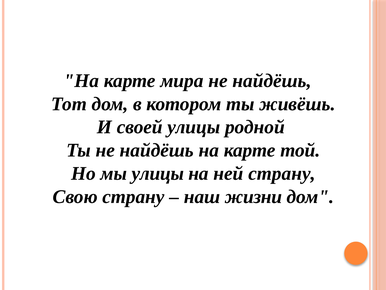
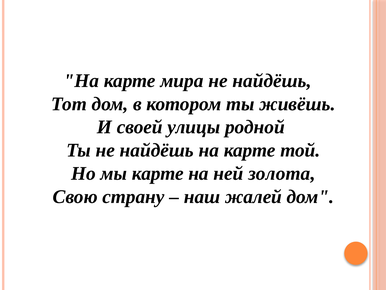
мы улицы: улицы -> карте (158, 173)
ней страну: страну -> золота (282, 173)
жизни: жизни -> жалей (254, 196)
